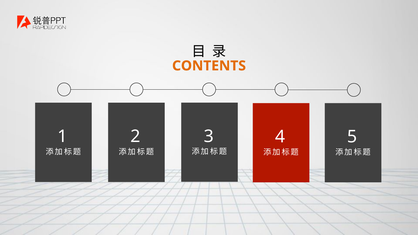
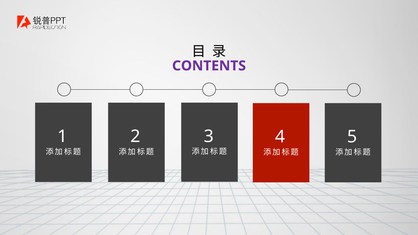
CONTENTS colour: orange -> purple (209, 66)
